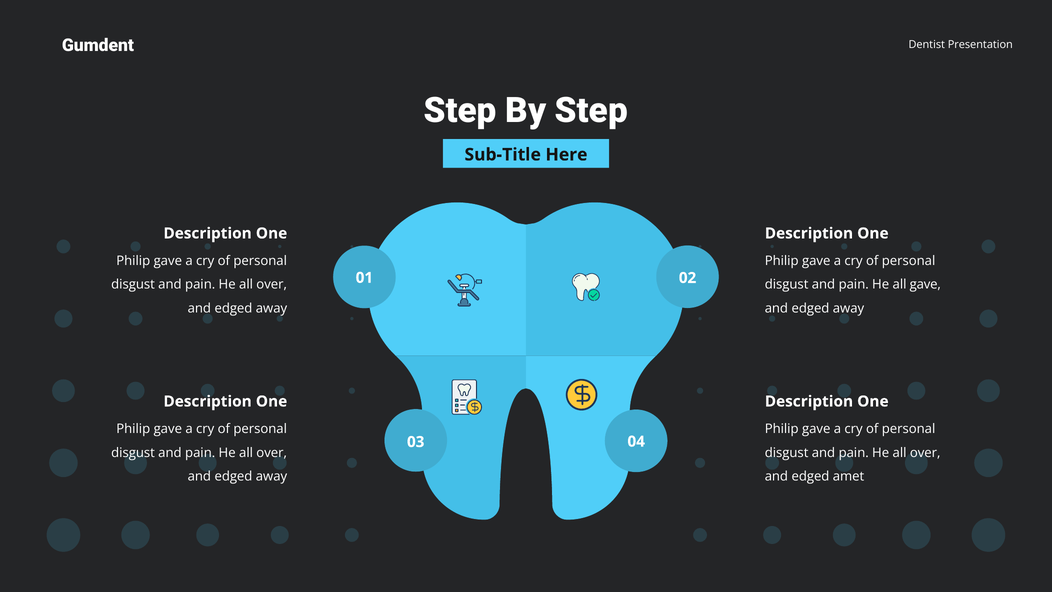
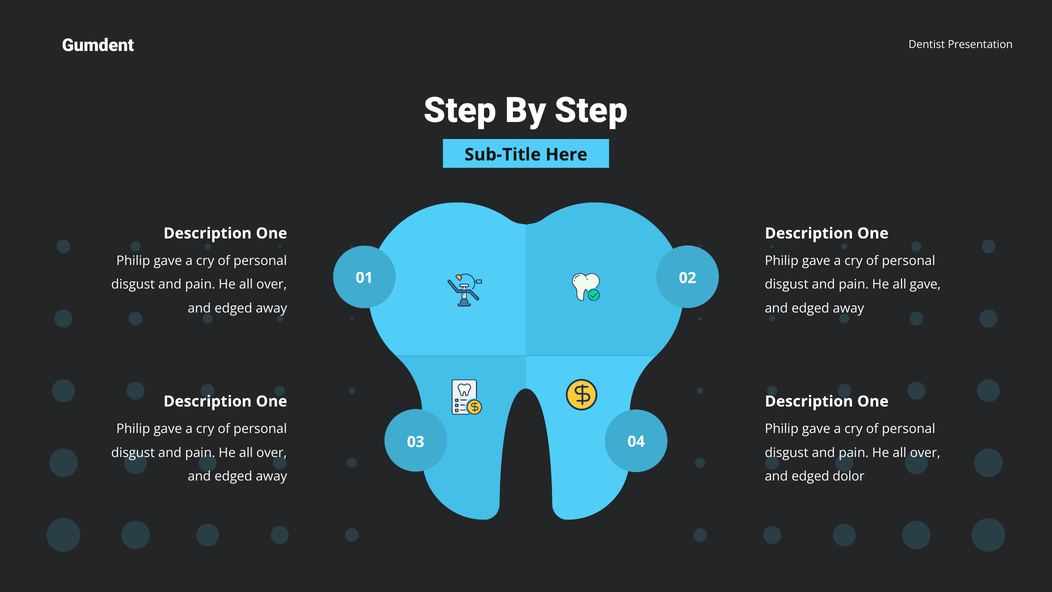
amet: amet -> dolor (849, 476)
